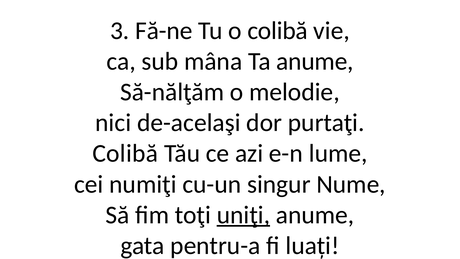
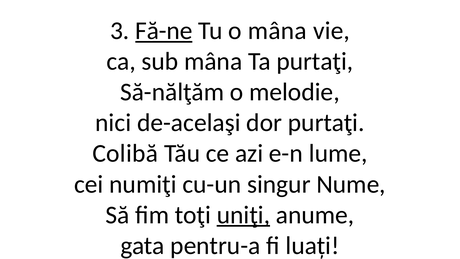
Fă-ne underline: none -> present (164, 31)
o colibă: colibă -> mâna (277, 31)
Ta anume: anume -> purtaţi (315, 61)
